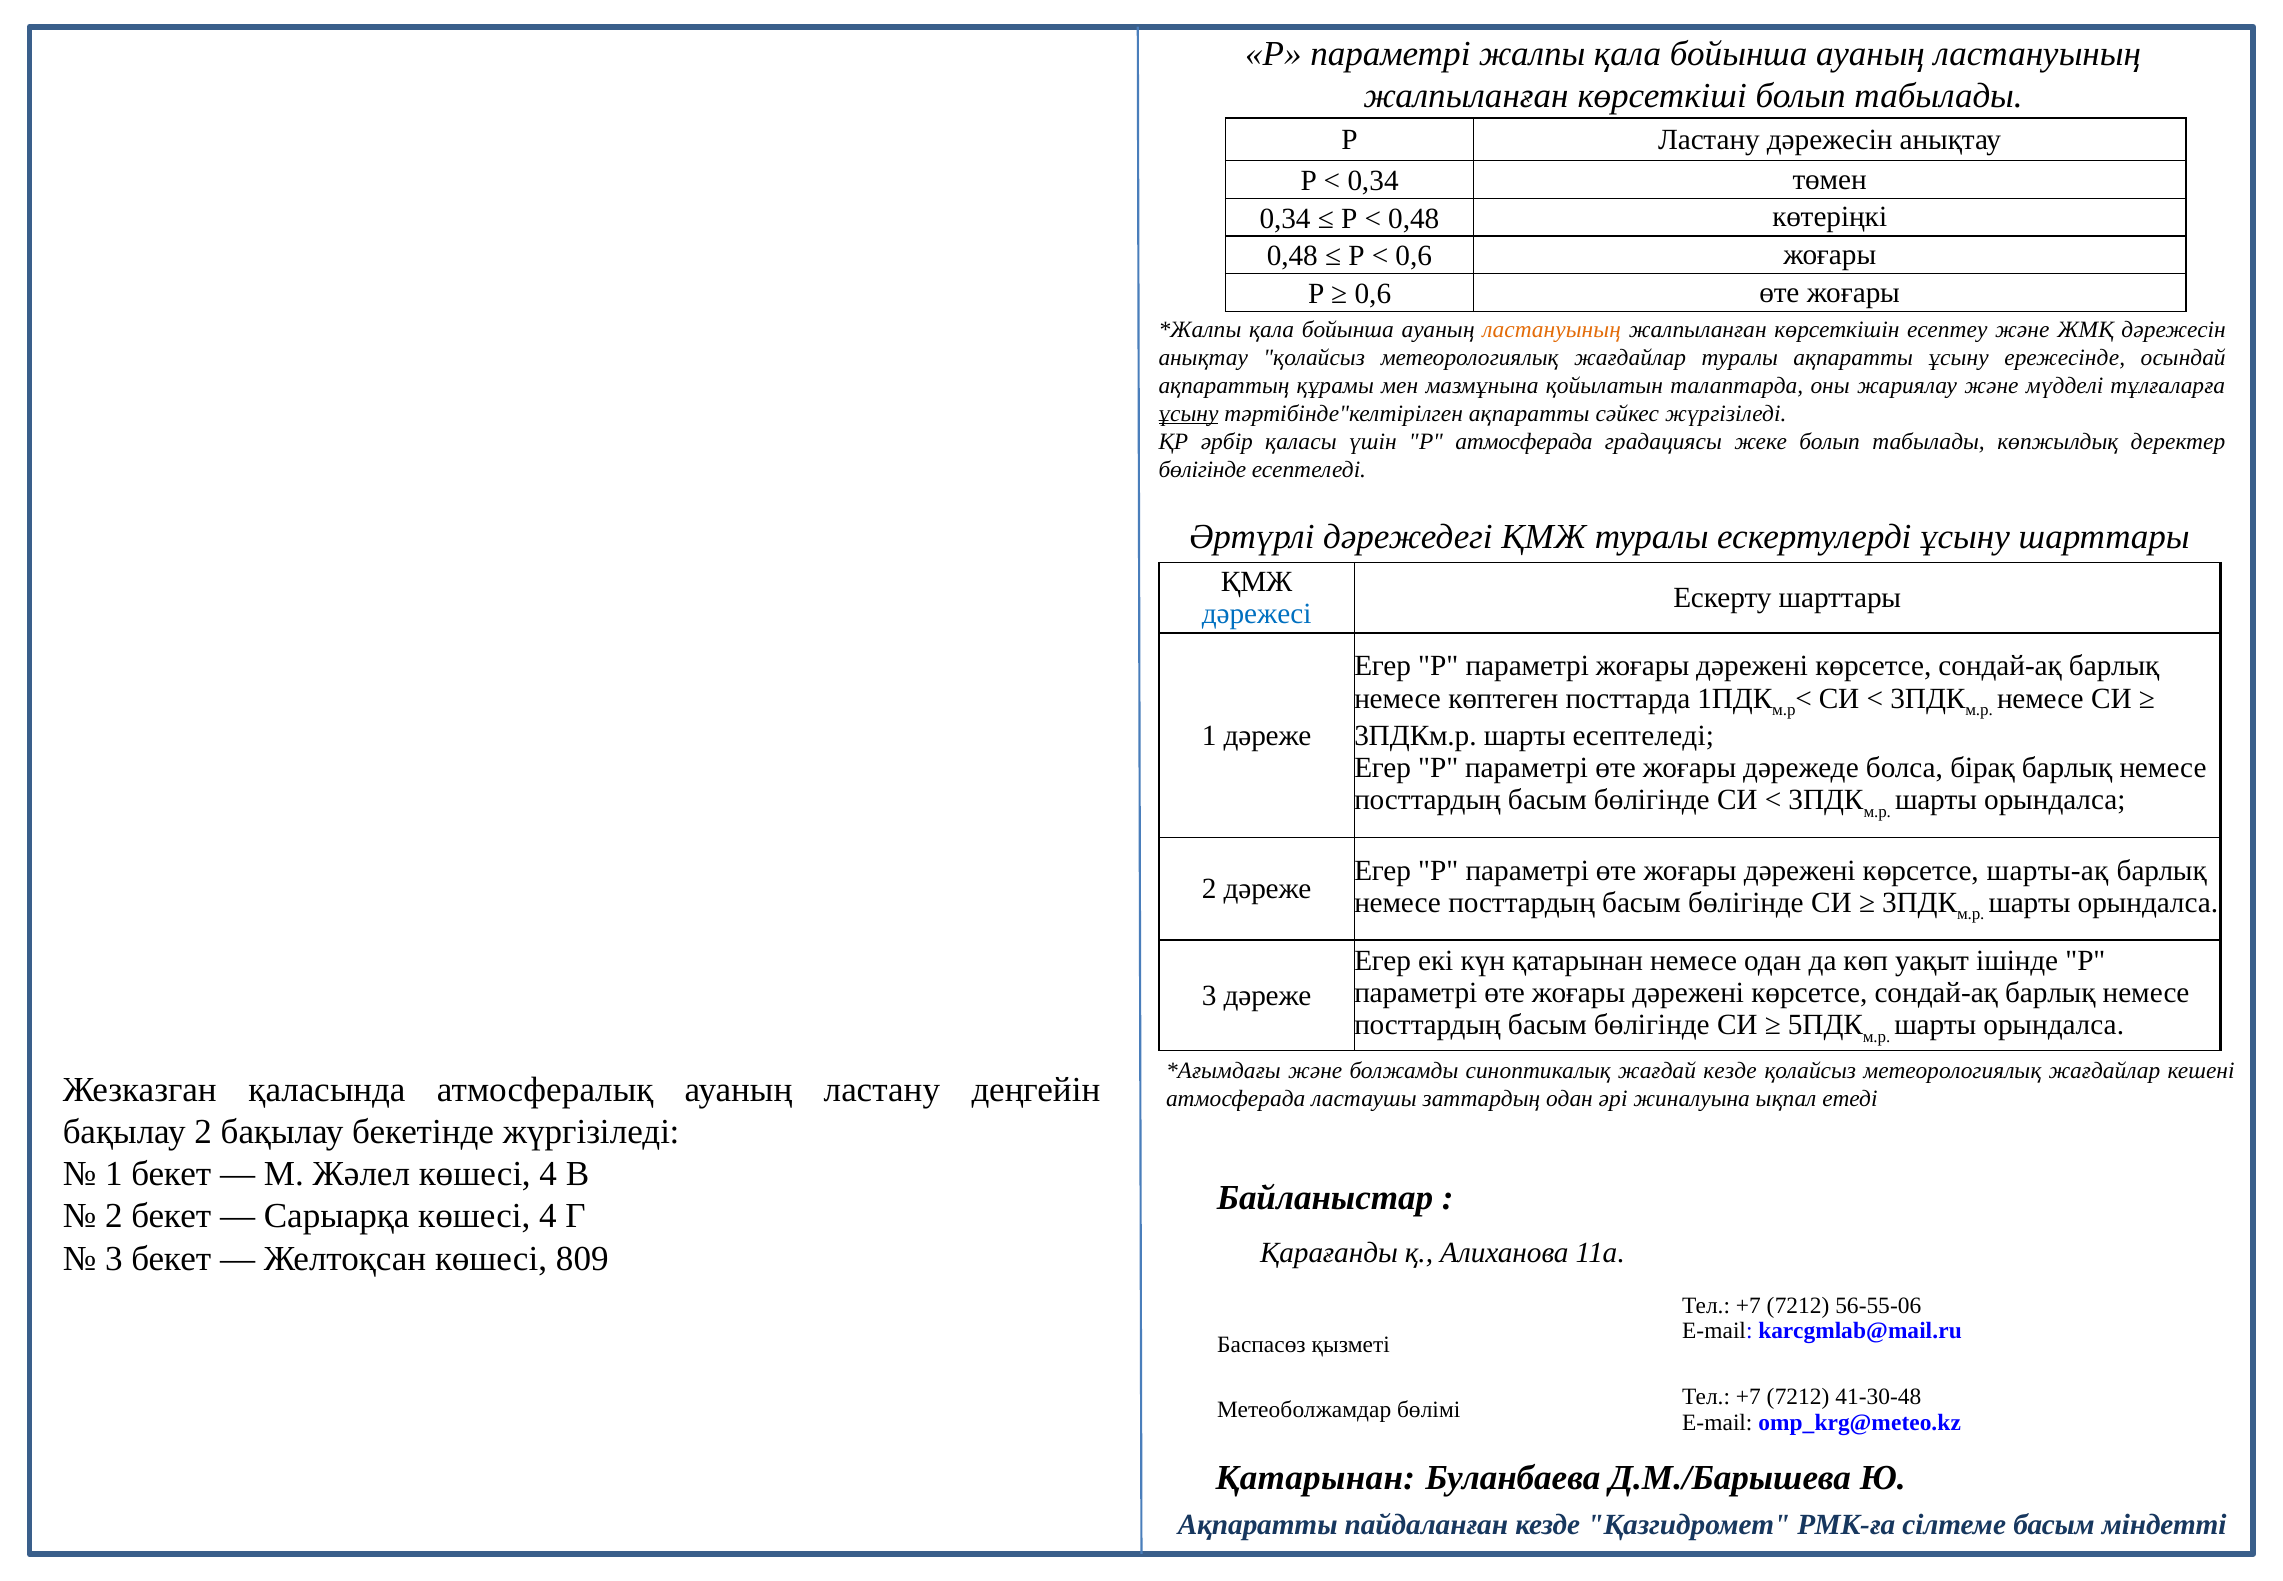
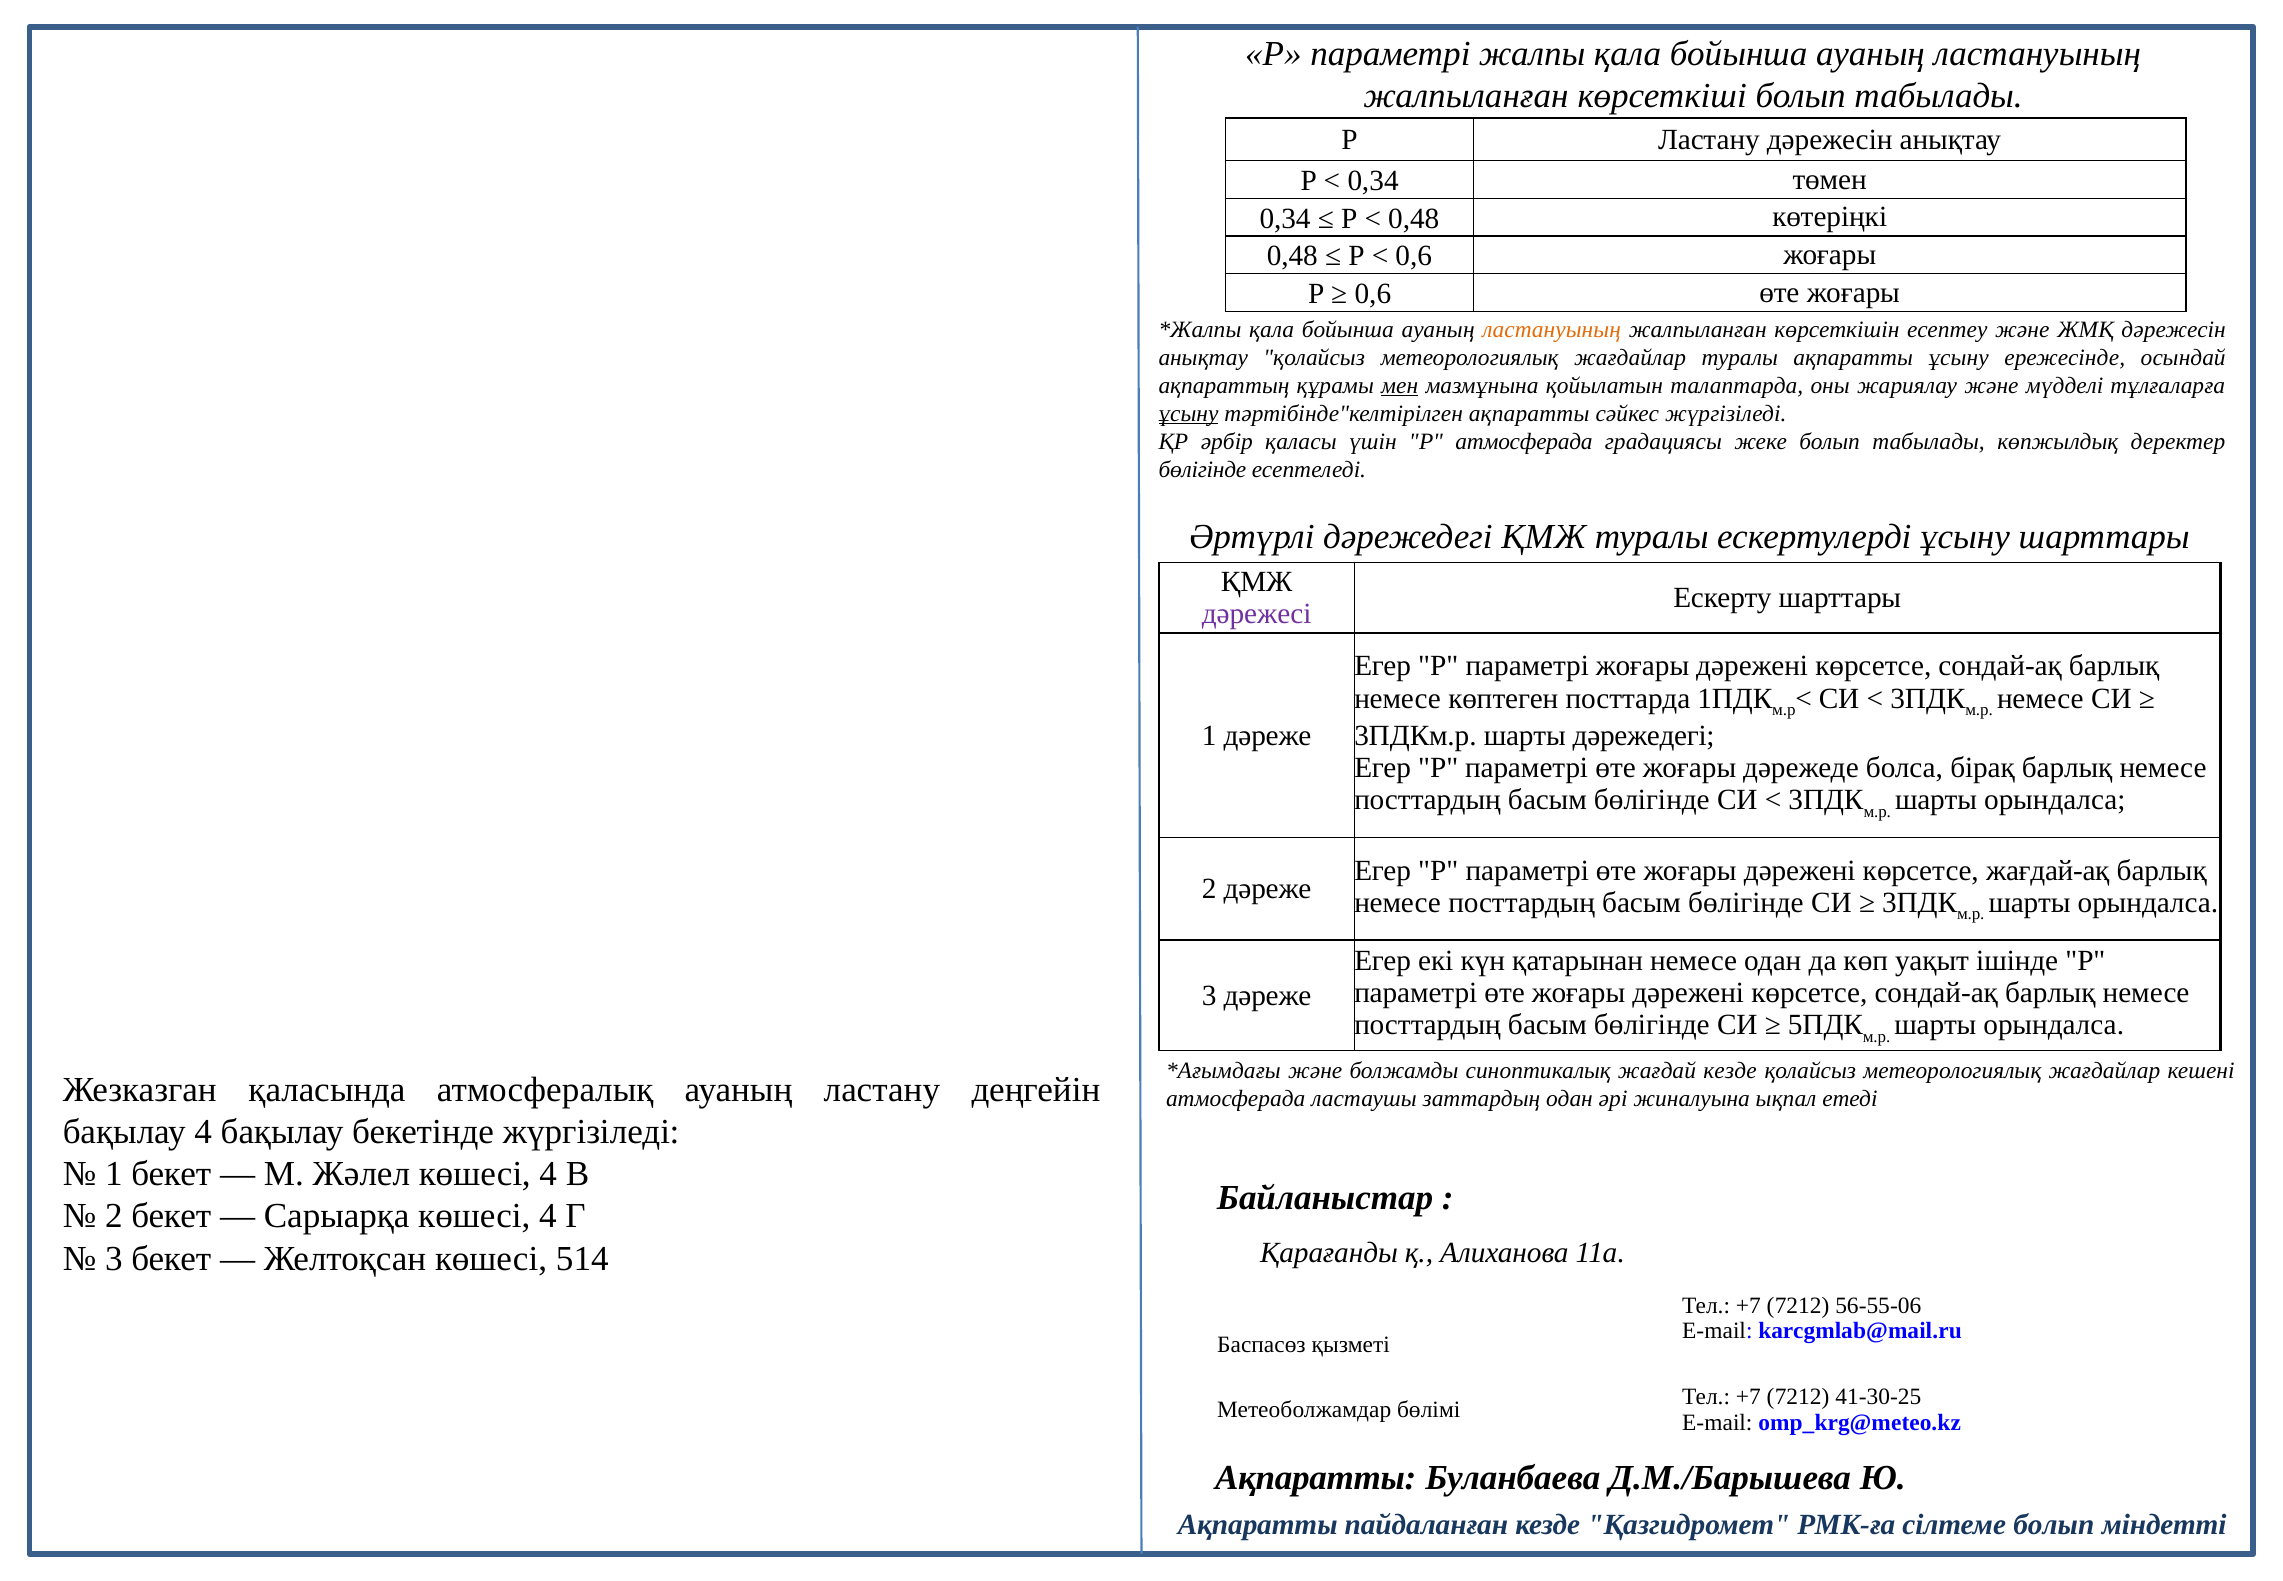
мен underline: none -> present (1400, 386)
дәрежесі colour: blue -> purple (1257, 614)
шарты есептеледі: есептеледі -> дәрежедегі (1644, 735)
шарты-ақ: шарты-ақ -> жағдай-ақ (2048, 870)
бақылау 2: 2 -> 4 (203, 1132)
809: 809 -> 514 (582, 1258)
41-30-48: 41-30-48 -> 41-30-25 (1878, 1396)
Қатарынан: Қатарынан -> Ақпаратты (1316, 1477)
сілтеме басым: басым -> болып (2054, 1525)
